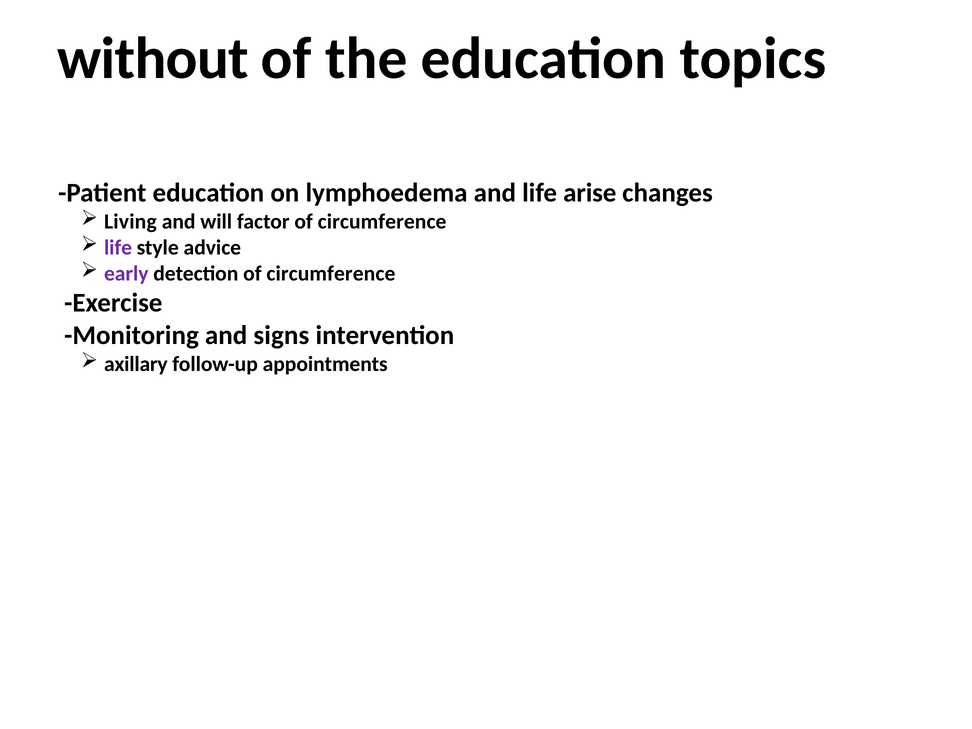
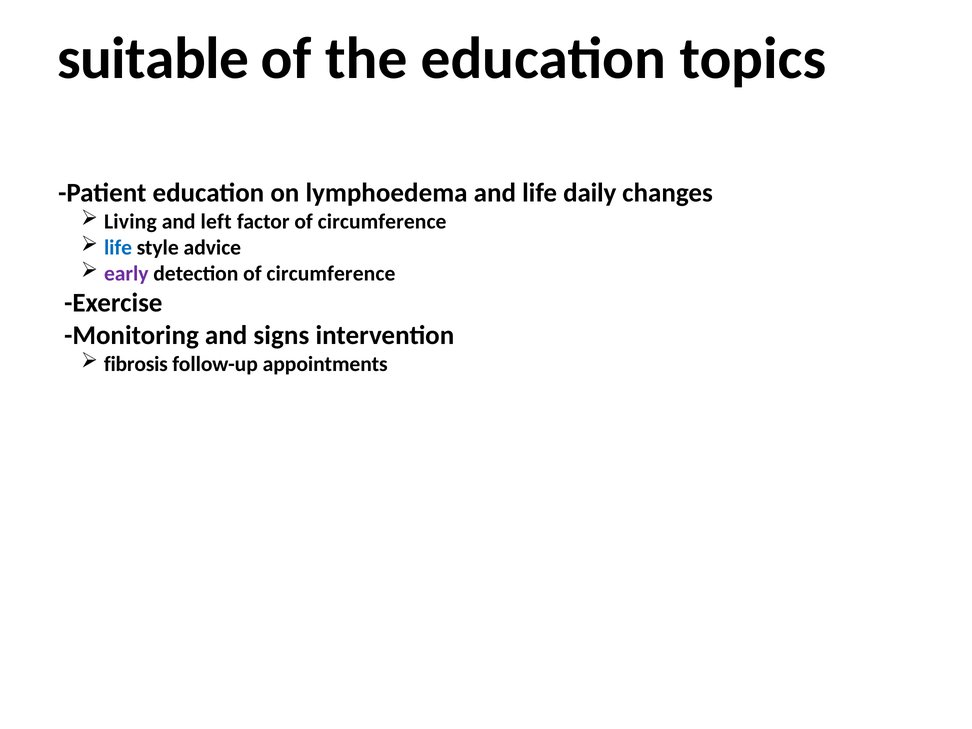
without: without -> suitable (153, 58)
arise: arise -> daily (590, 193)
will: will -> left (216, 222)
life colour: purple -> blue (118, 248)
axillary: axillary -> fibrosis (136, 364)
